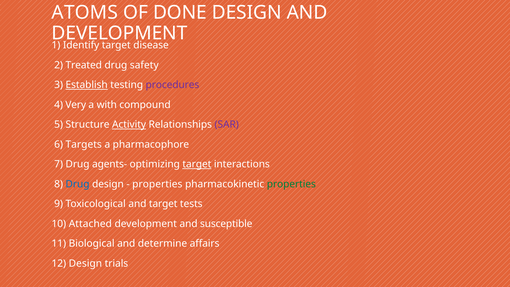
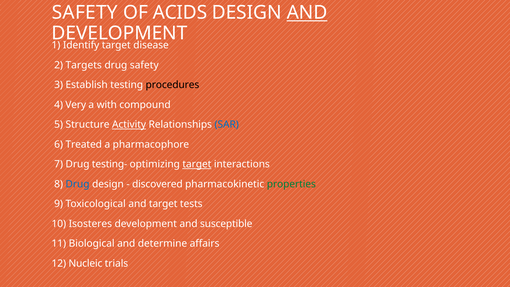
ATOMS: ATOMS -> SAFETY (85, 13)
DONE: DONE -> ACIDS (180, 13)
AND underline: none -> present (307, 13)
Treated: Treated -> Targets (84, 65)
Establish underline: present -> none (87, 85)
procedures colour: purple -> black (172, 85)
SAR colour: purple -> blue (227, 125)
Targets: Targets -> Treated (84, 144)
agents-: agents- -> testing- (110, 164)
properties: properties -> discovered (157, 184)
Attached: Attached -> Isosteres (90, 224)
12 Design: Design -> Nucleic (85, 263)
